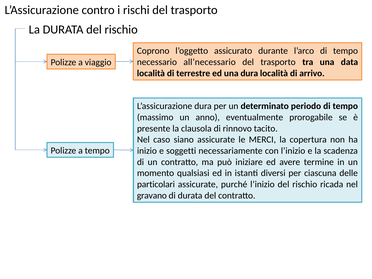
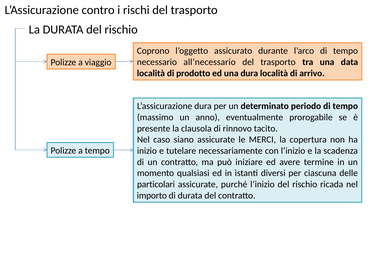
terrestre: terrestre -> prodotto (193, 73)
soggetti: soggetti -> tutelare (181, 151)
gravano: gravano -> importo (152, 195)
